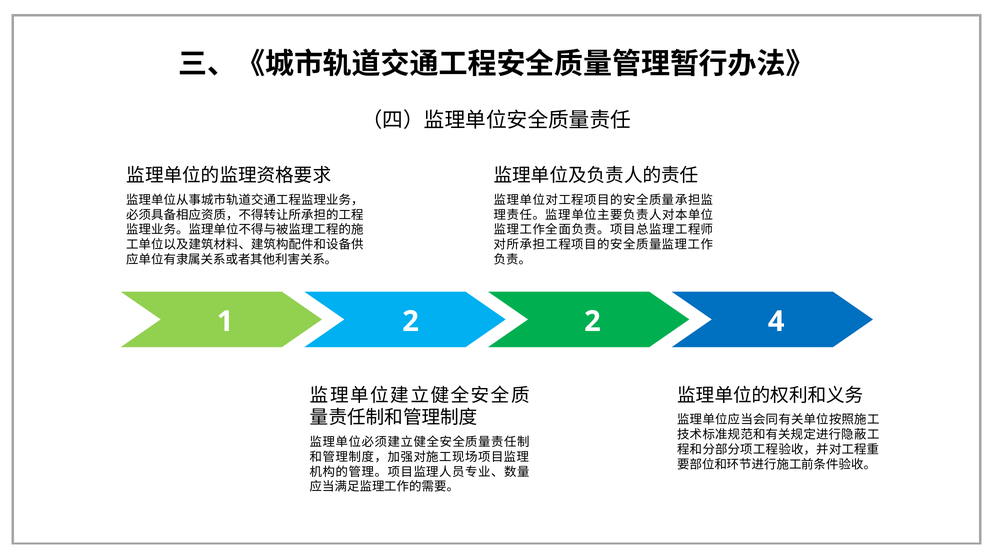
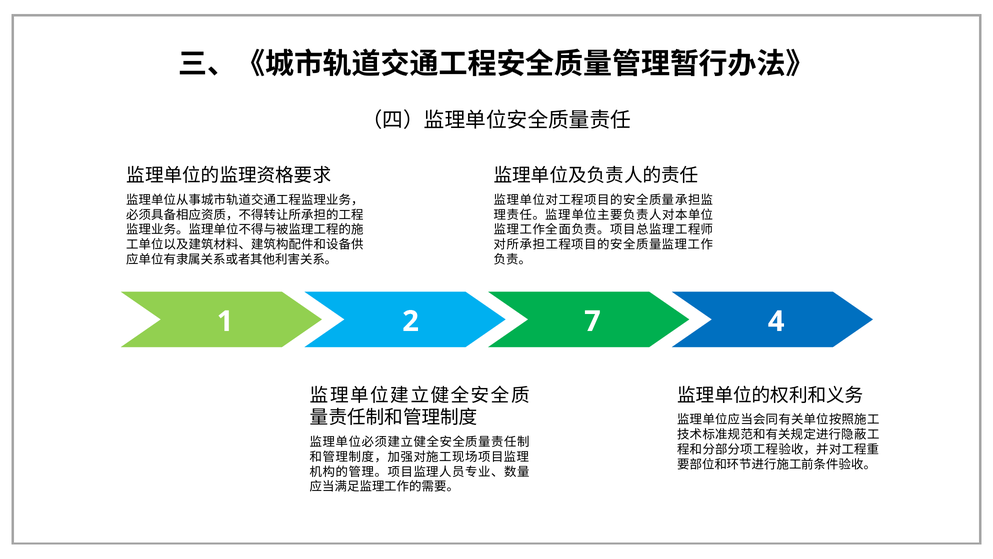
2 2: 2 -> 7 (592, 321)
